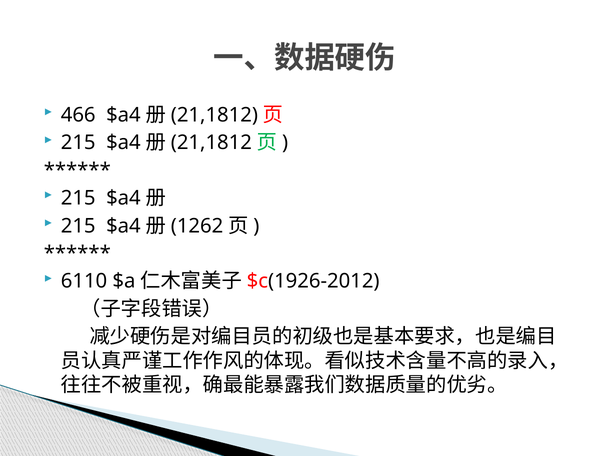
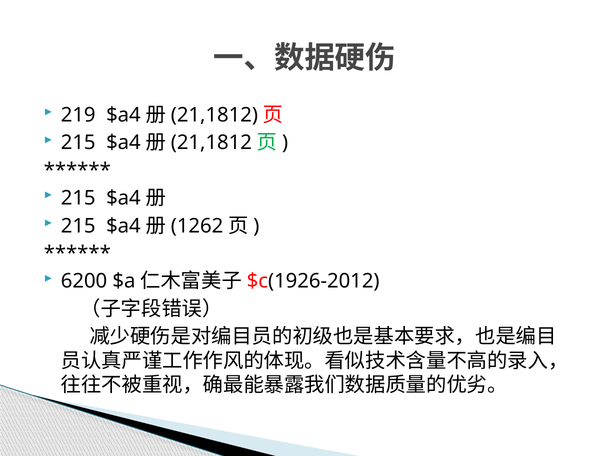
466: 466 -> 219 (78, 115)
6110: 6110 -> 6200 (84, 282)
